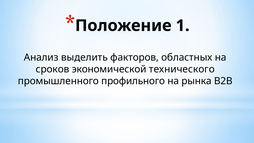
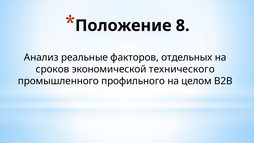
1: 1 -> 8 (183, 26)
выделить: выделить -> реальные (84, 57)
областных: областных -> отдельных (187, 57)
рынка: рынка -> целом (197, 81)
